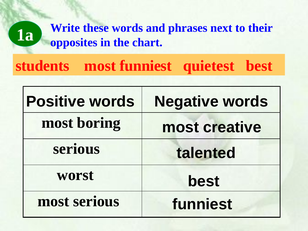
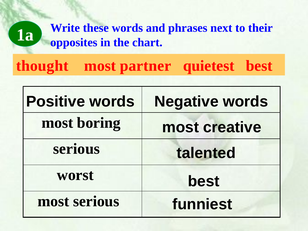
students: students -> thought (42, 66)
most funniest: funniest -> partner (146, 66)
